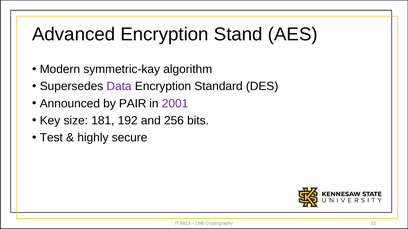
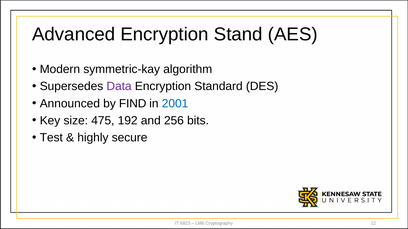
PAIR: PAIR -> FIND (133, 104)
2001 colour: purple -> blue (175, 104)
181: 181 -> 475 (103, 121)
